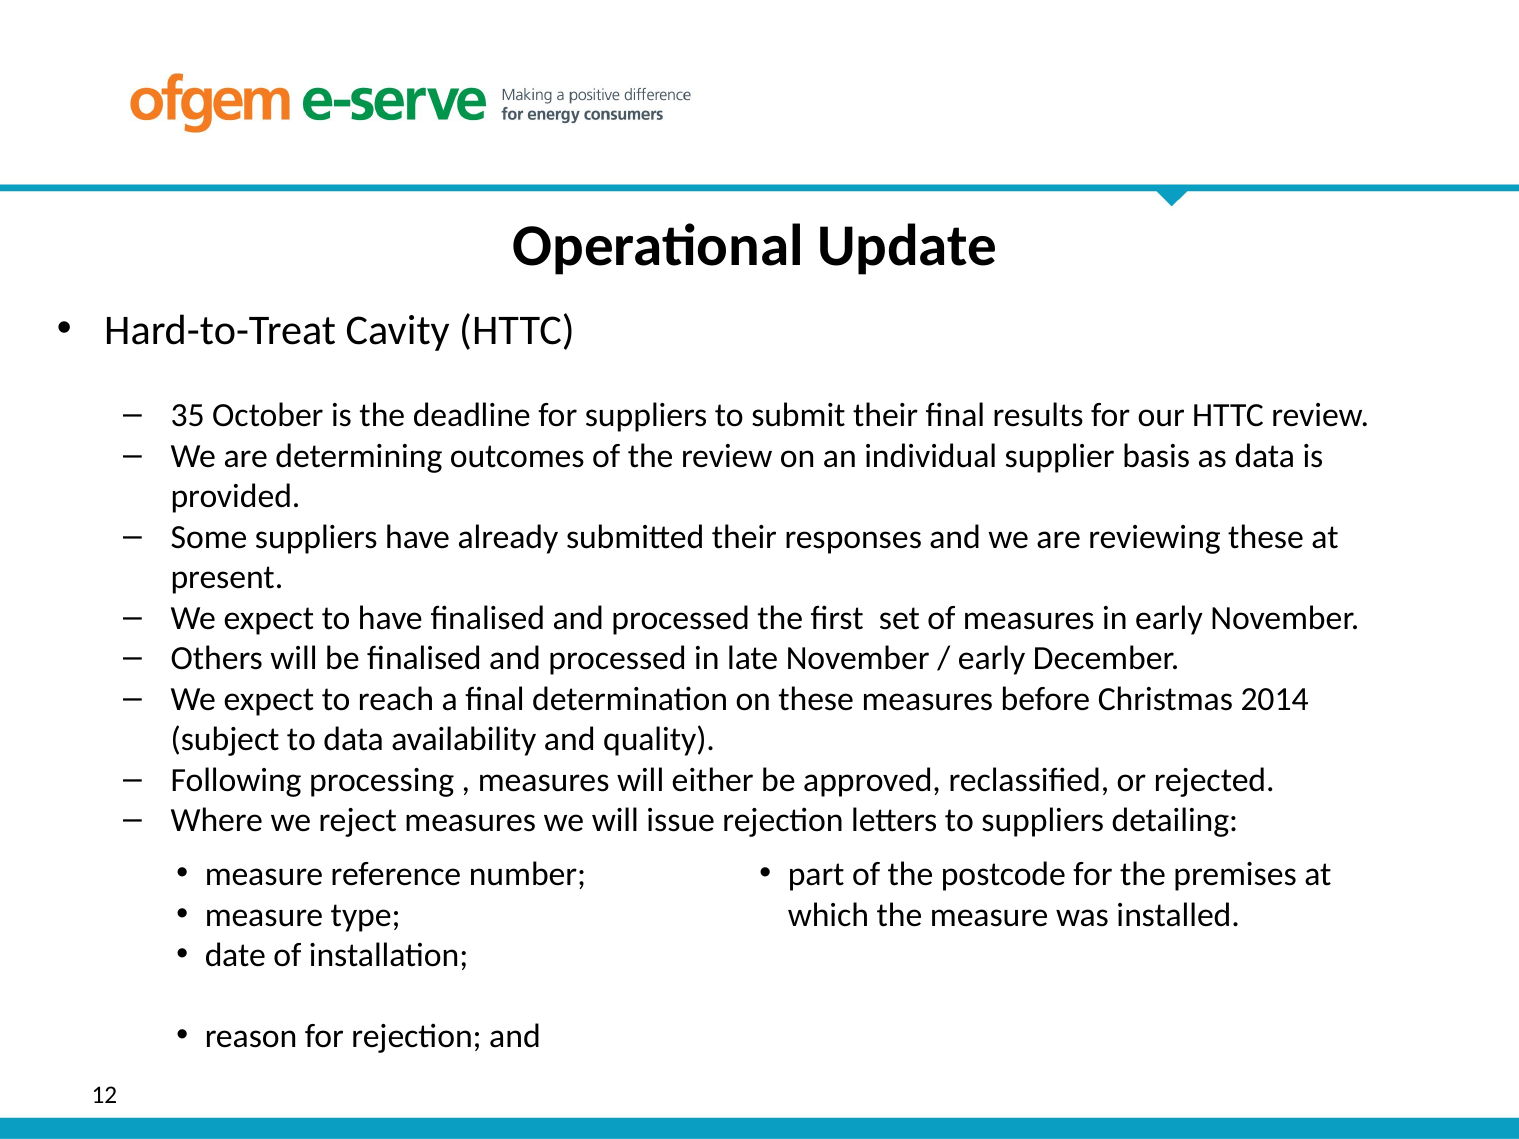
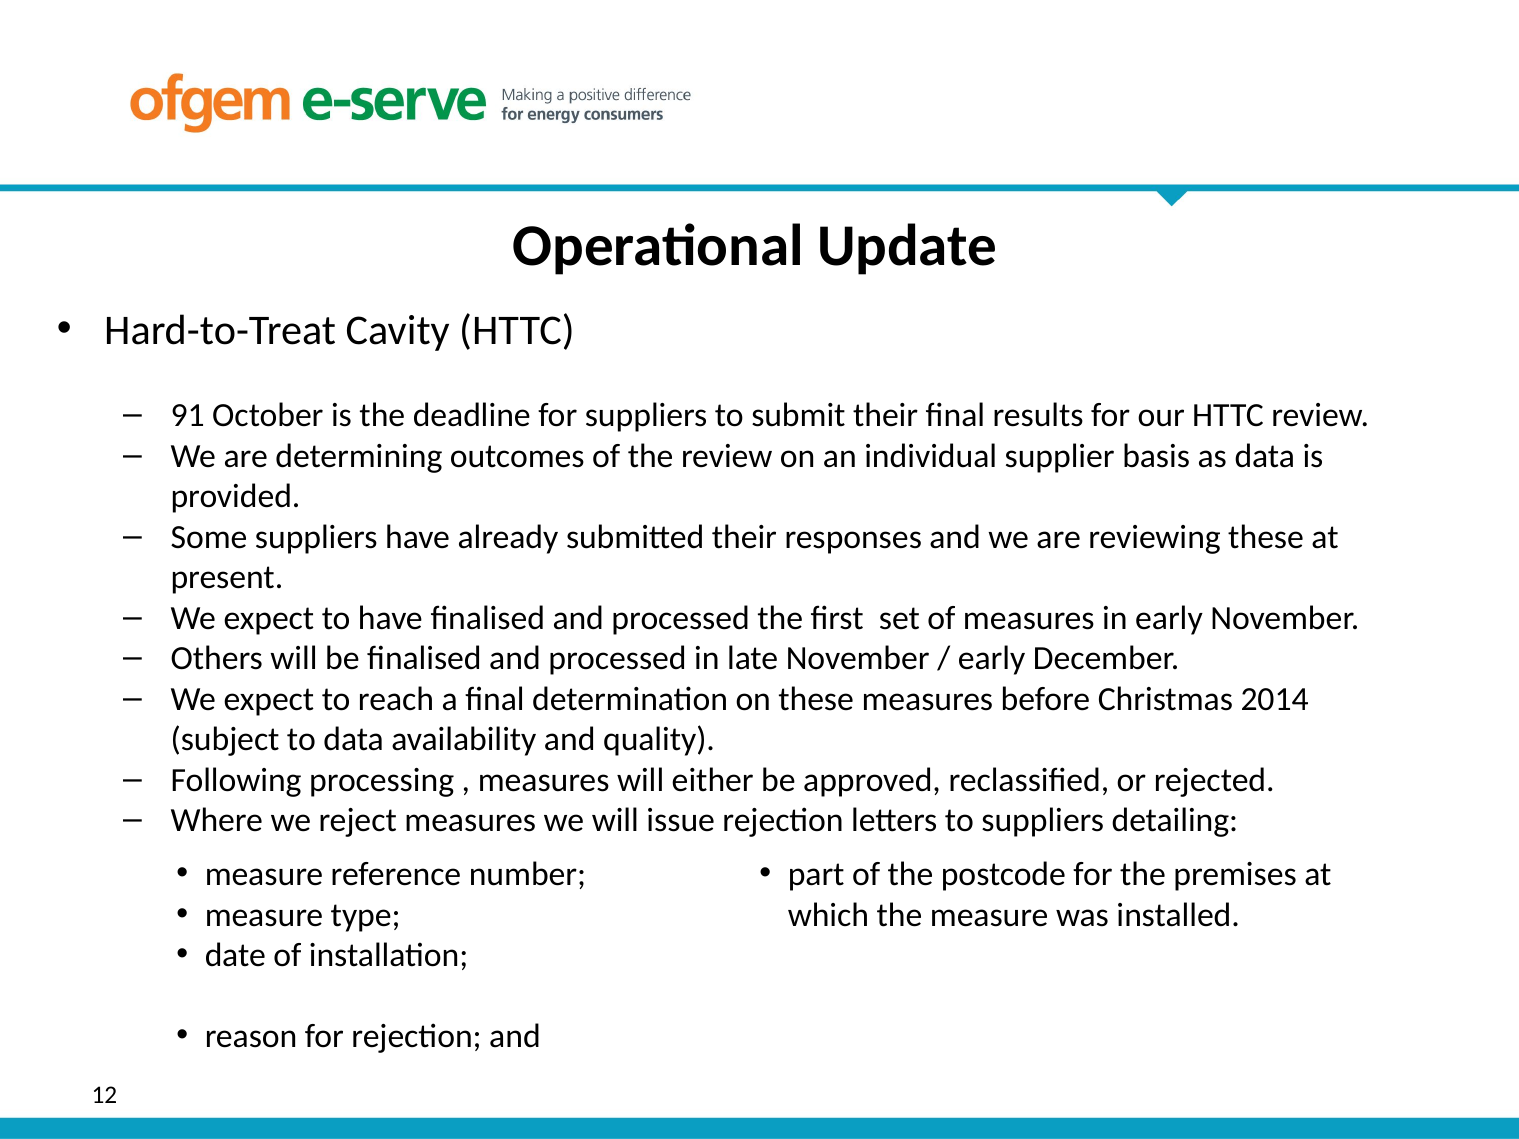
35: 35 -> 91 (188, 416)
